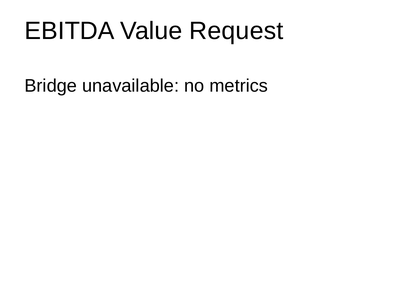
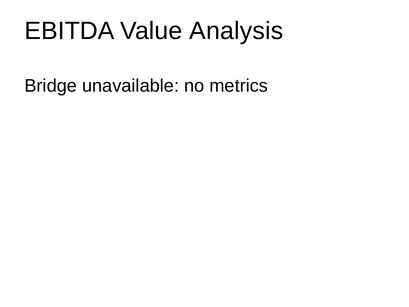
Request: Request -> Analysis (236, 31)
